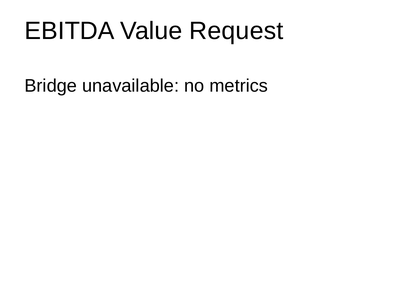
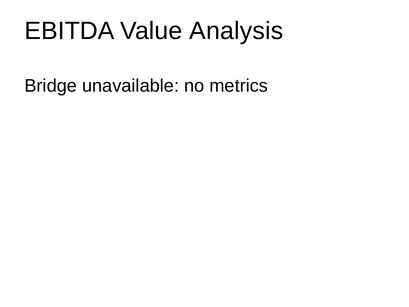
Request: Request -> Analysis (236, 31)
